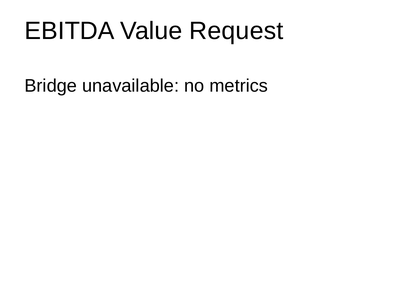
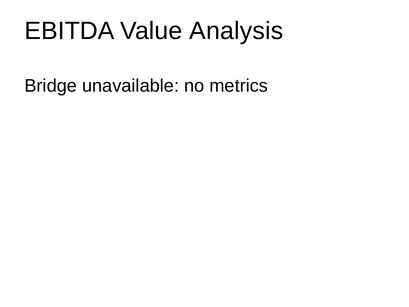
Request: Request -> Analysis (236, 31)
